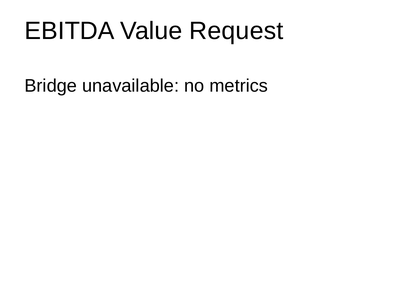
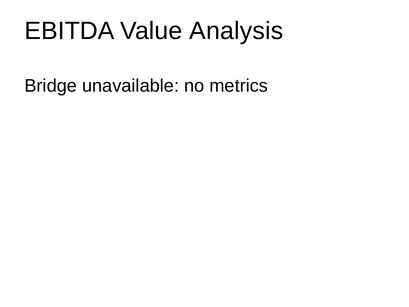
Request: Request -> Analysis (236, 31)
